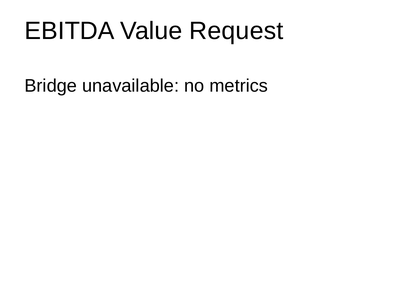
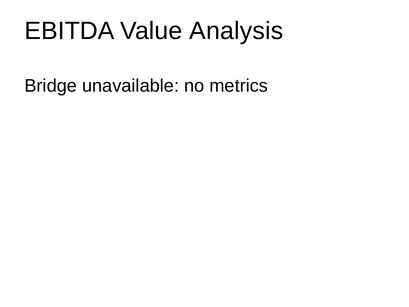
Request: Request -> Analysis (236, 31)
